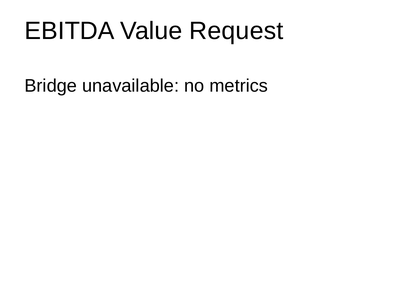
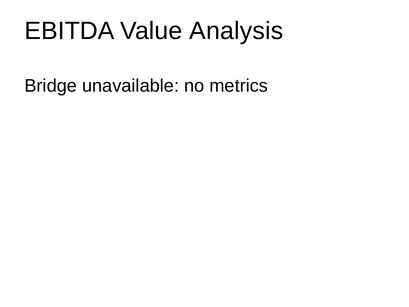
Request: Request -> Analysis (236, 31)
